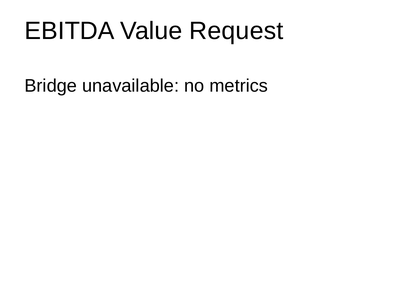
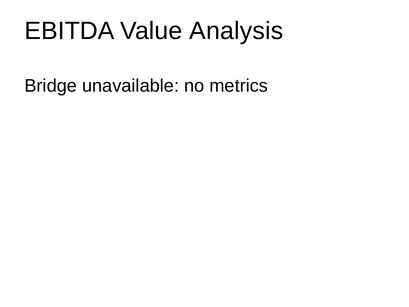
Request: Request -> Analysis (236, 31)
